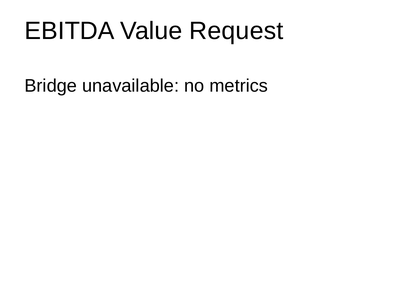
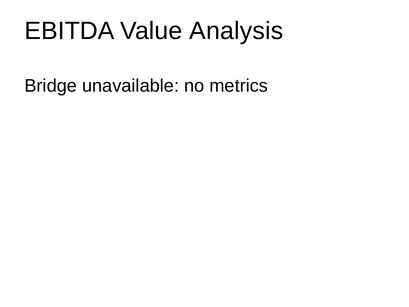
Request: Request -> Analysis (236, 31)
